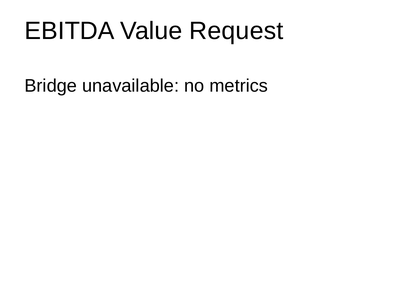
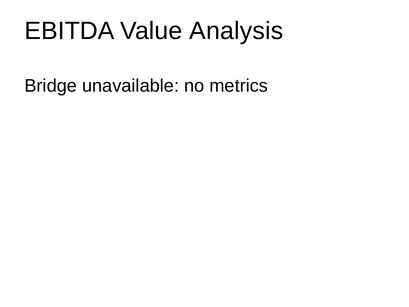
Request: Request -> Analysis (236, 31)
